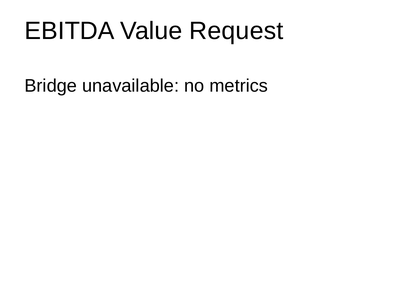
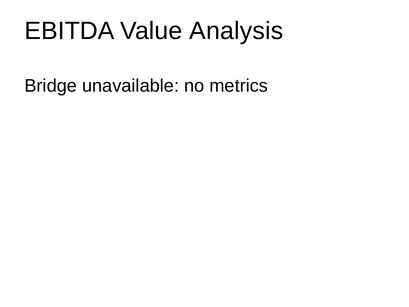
Request: Request -> Analysis (236, 31)
